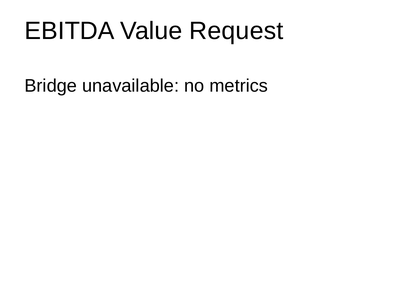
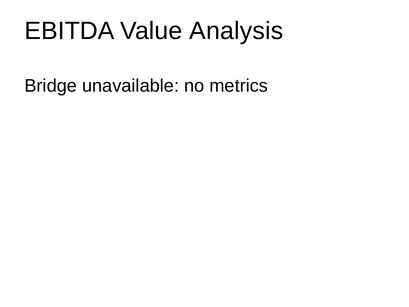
Request: Request -> Analysis (236, 31)
